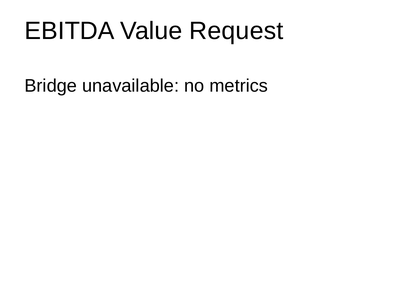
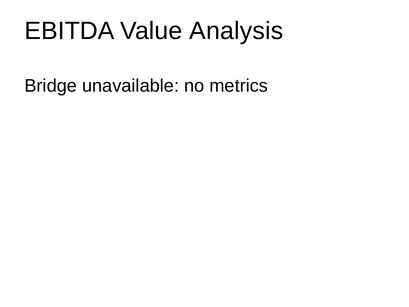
Request: Request -> Analysis (236, 31)
